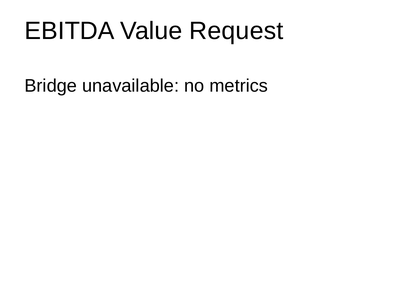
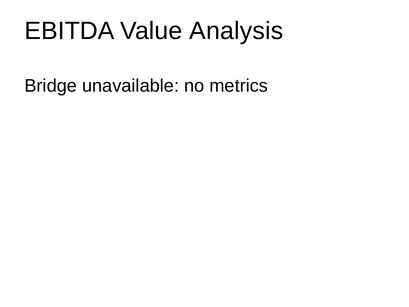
Request: Request -> Analysis (236, 31)
